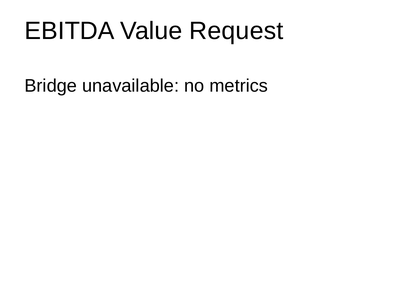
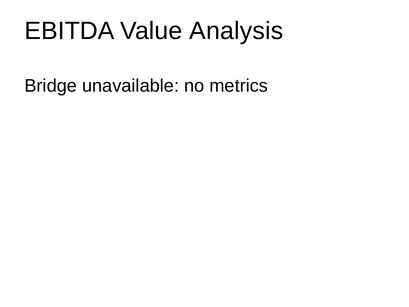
Request: Request -> Analysis (236, 31)
